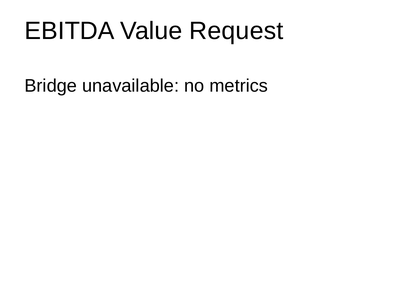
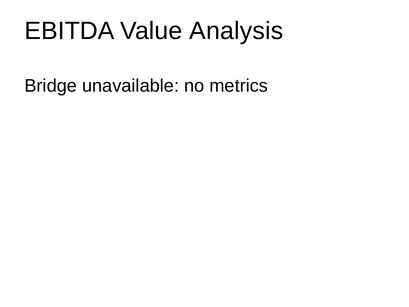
Request: Request -> Analysis (236, 31)
